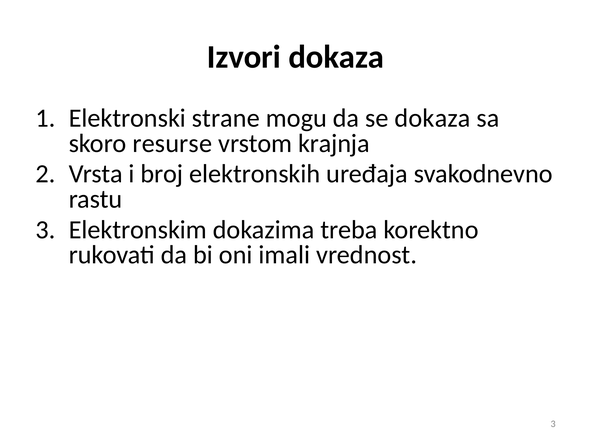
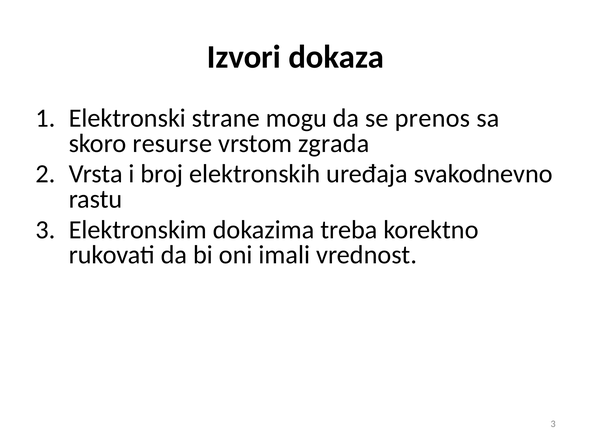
se dokaza: dokaza -> prenos (433, 118)
krajnja: krajnja -> zgrada (334, 143)
